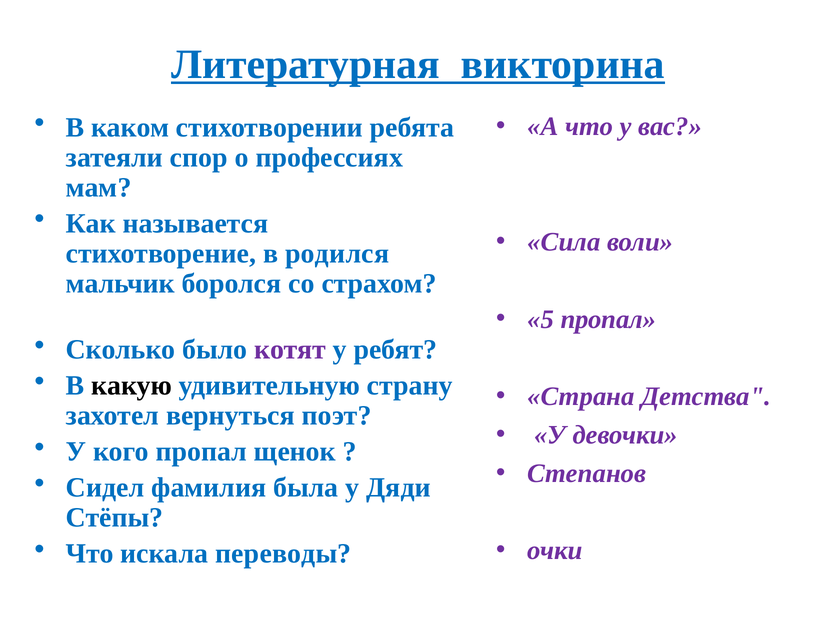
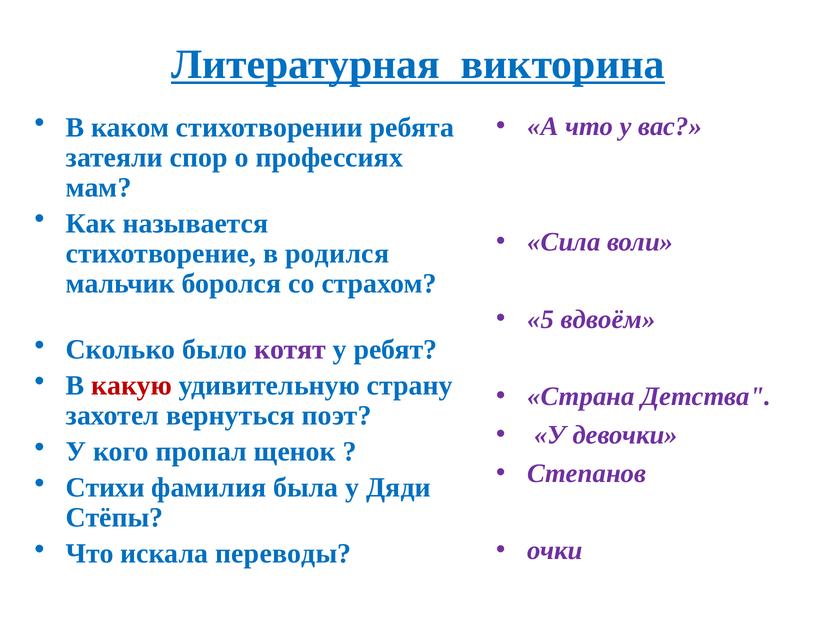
5 пропал: пропал -> вдвоём (608, 319)
какую colour: black -> red (132, 386)
Сидел: Сидел -> Стихи (105, 488)
